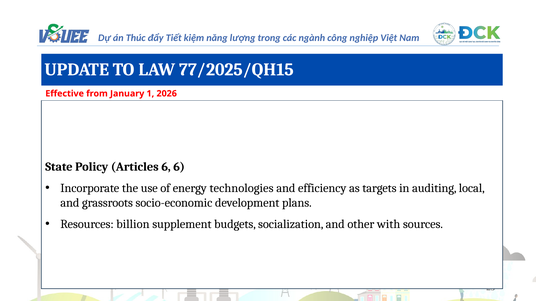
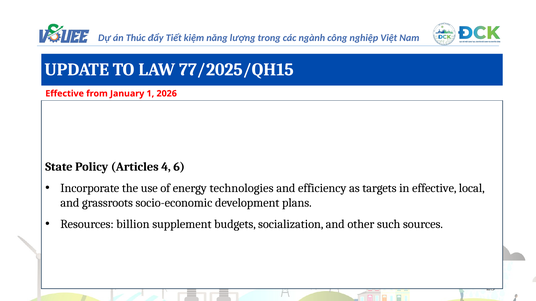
Articles 6: 6 -> 4 (166, 167)
in auditing: auditing -> effective (434, 188)
with: with -> such (389, 224)
